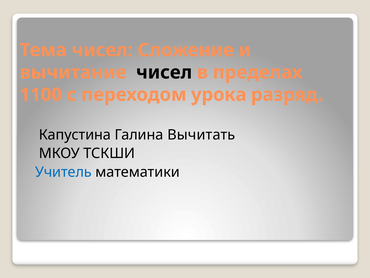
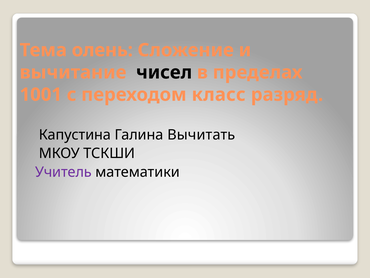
Тема чисел: чисел -> олень (102, 50)
1100: 1100 -> 1001 (41, 94)
урока: урока -> класс (219, 94)
Учитель colour: blue -> purple (63, 172)
